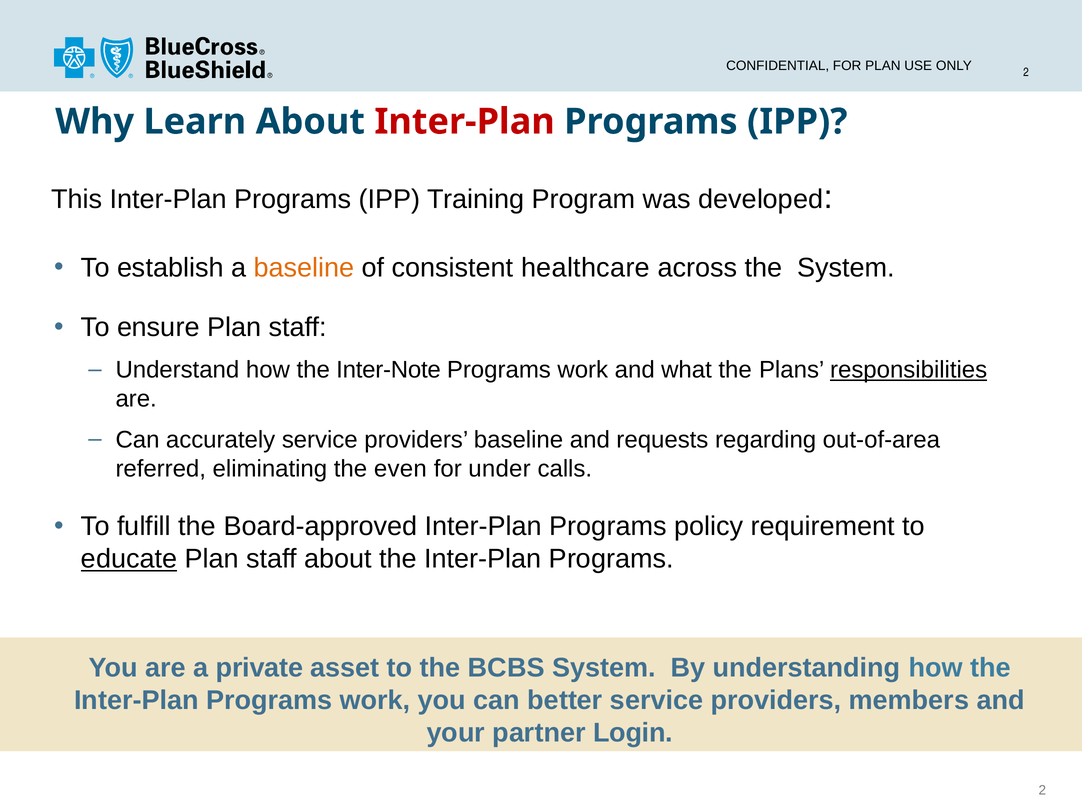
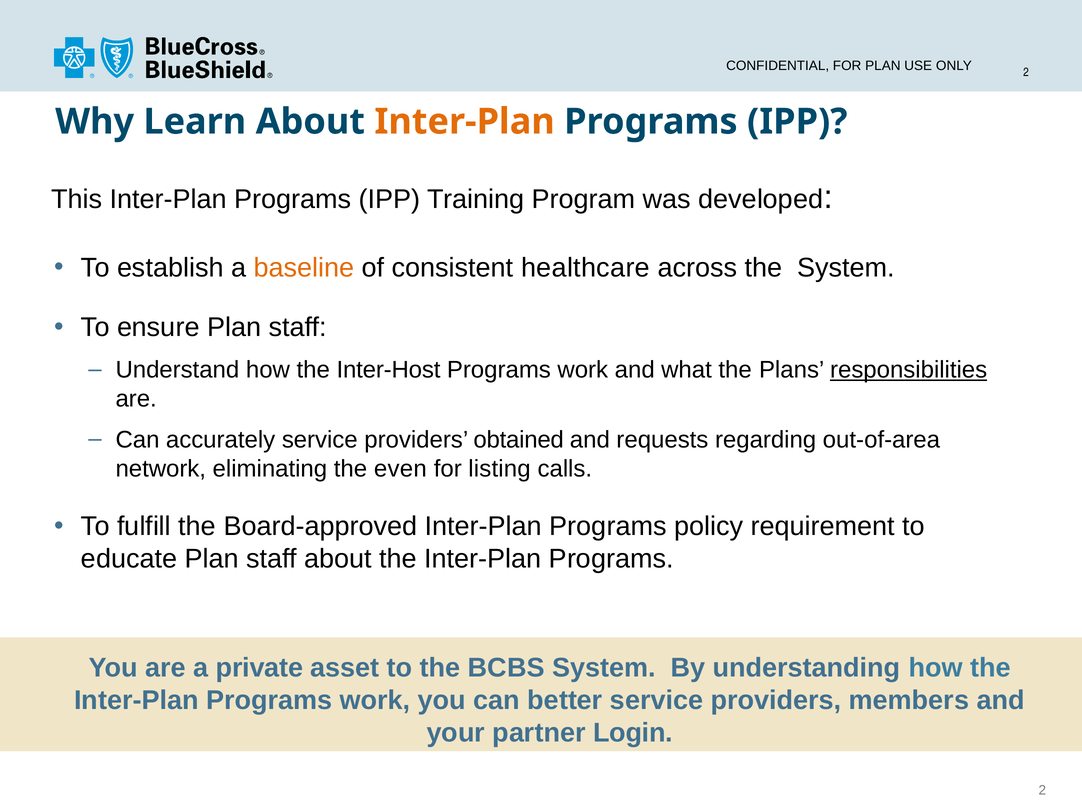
Inter-Plan colour: red -> orange (465, 122)
Inter-Note: Inter-Note -> Inter-Host (388, 370)
providers baseline: baseline -> obtained (519, 439)
referred: referred -> network (161, 468)
under: under -> listing (500, 468)
educate underline: present -> none (129, 559)
